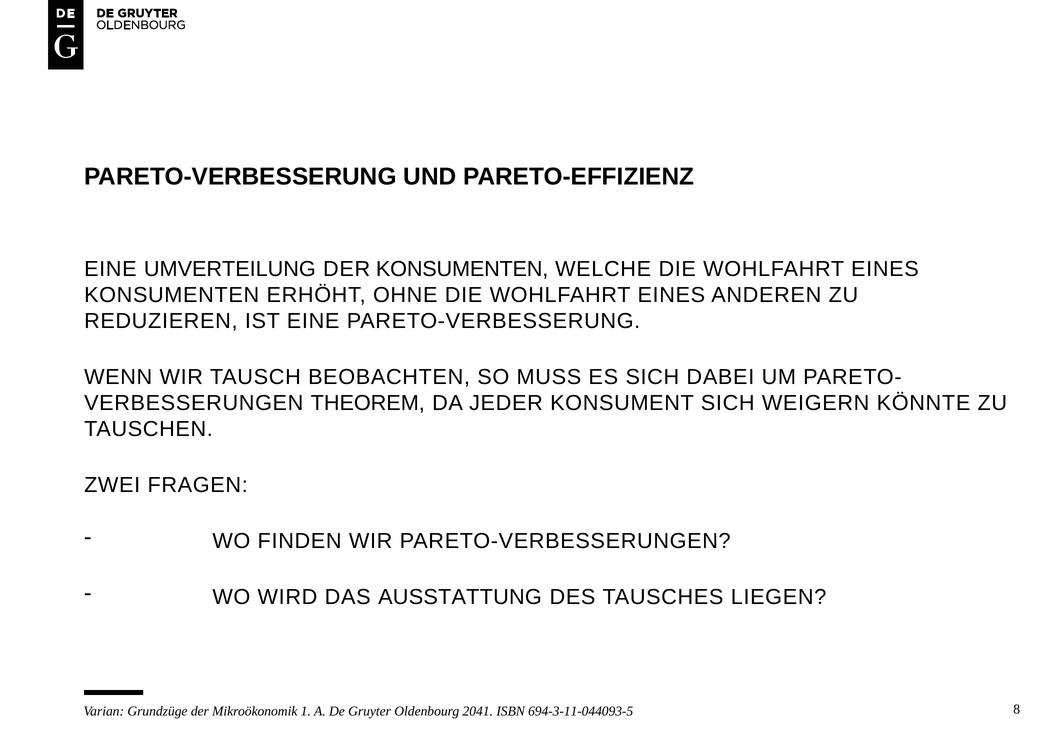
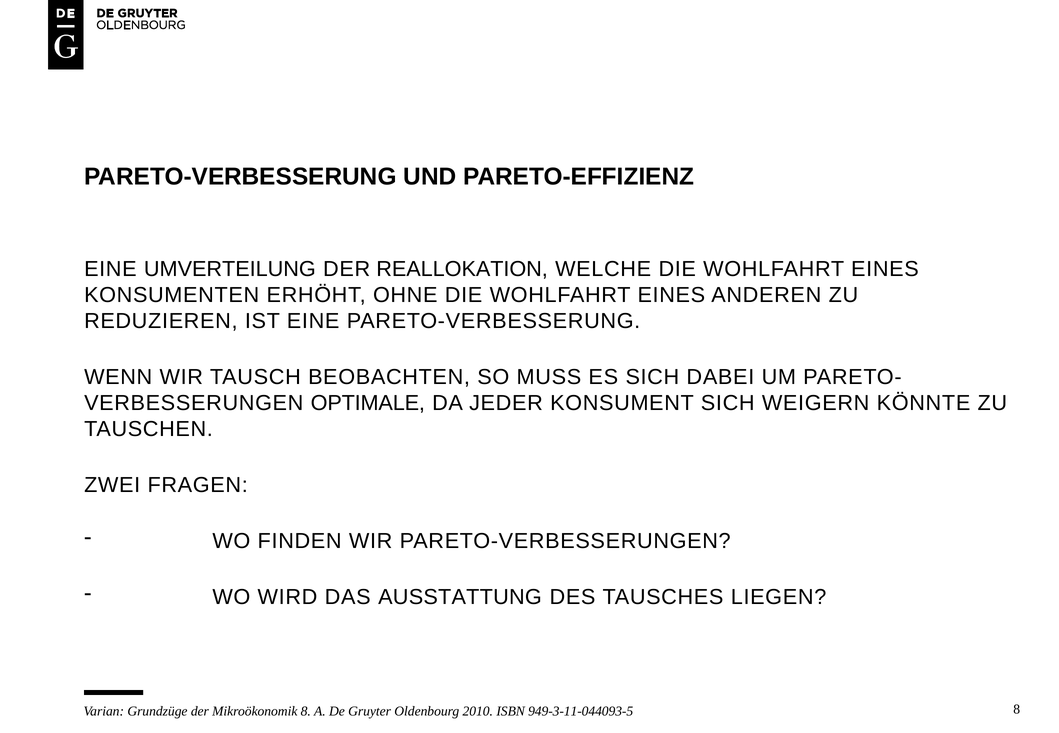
DER KONSUMENTEN: KONSUMENTEN -> REALLOKATION (462, 269)
THEOREM: THEOREM -> OPTIMALE (368, 403)
Mikroökonomik 1: 1 -> 8 (306, 711)
2041: 2041 -> 2010 (478, 711)
694-3-11-044093-5: 694-3-11-044093-5 -> 949-3-11-044093-5 (581, 711)
